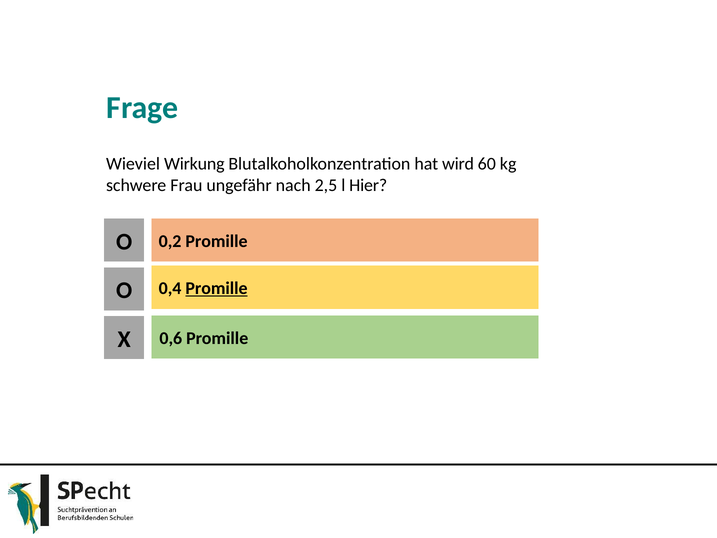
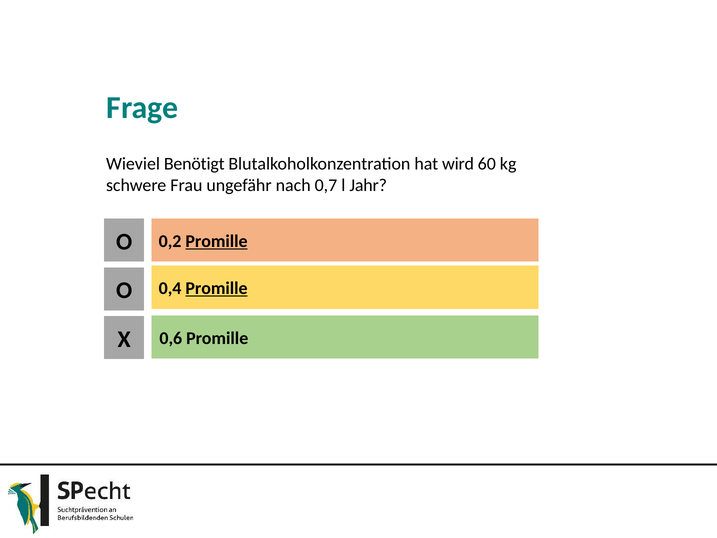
Wirkung: Wirkung -> Benötigt (194, 164)
2,5: 2,5 -> 0,7 (326, 185)
Hier: Hier -> Jahr (368, 185)
Promille underline: none -> present (217, 241)
